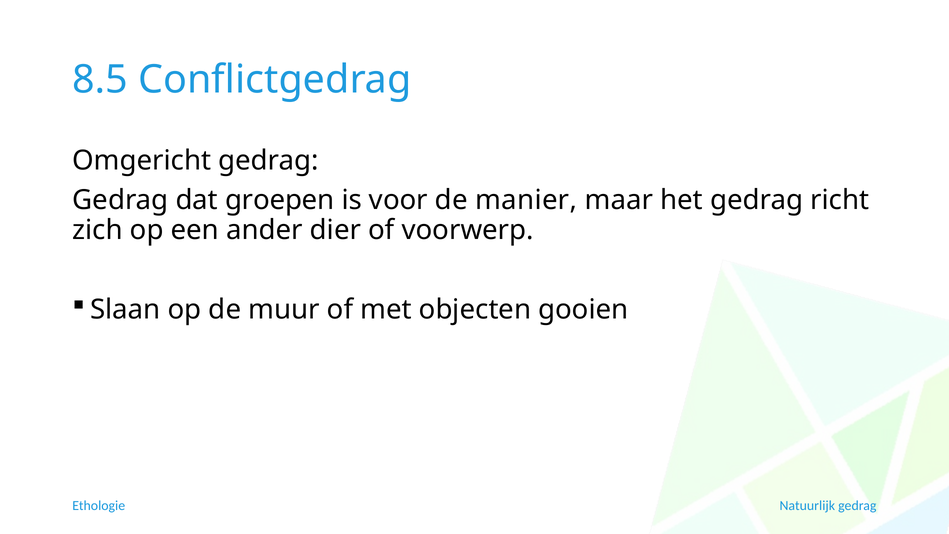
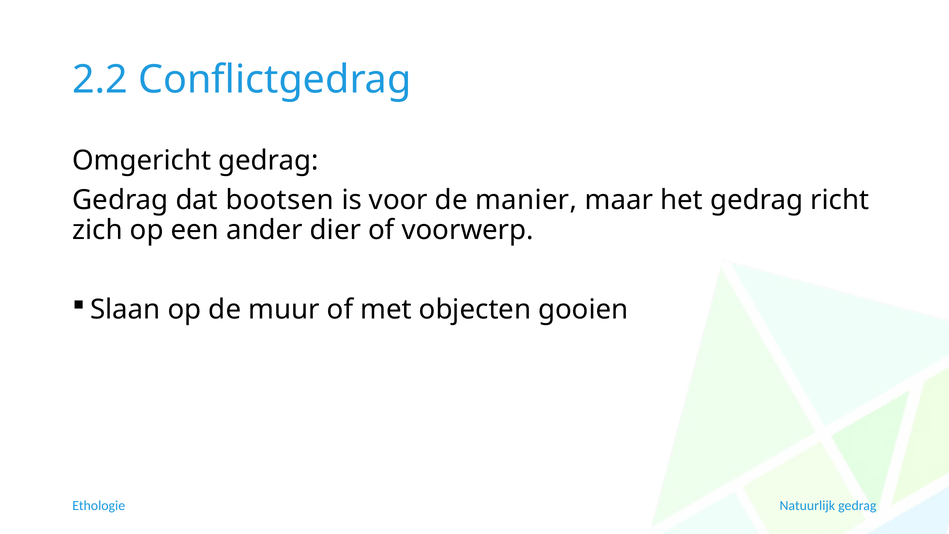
8.5: 8.5 -> 2.2 (100, 80)
groepen: groepen -> bootsen (280, 200)
